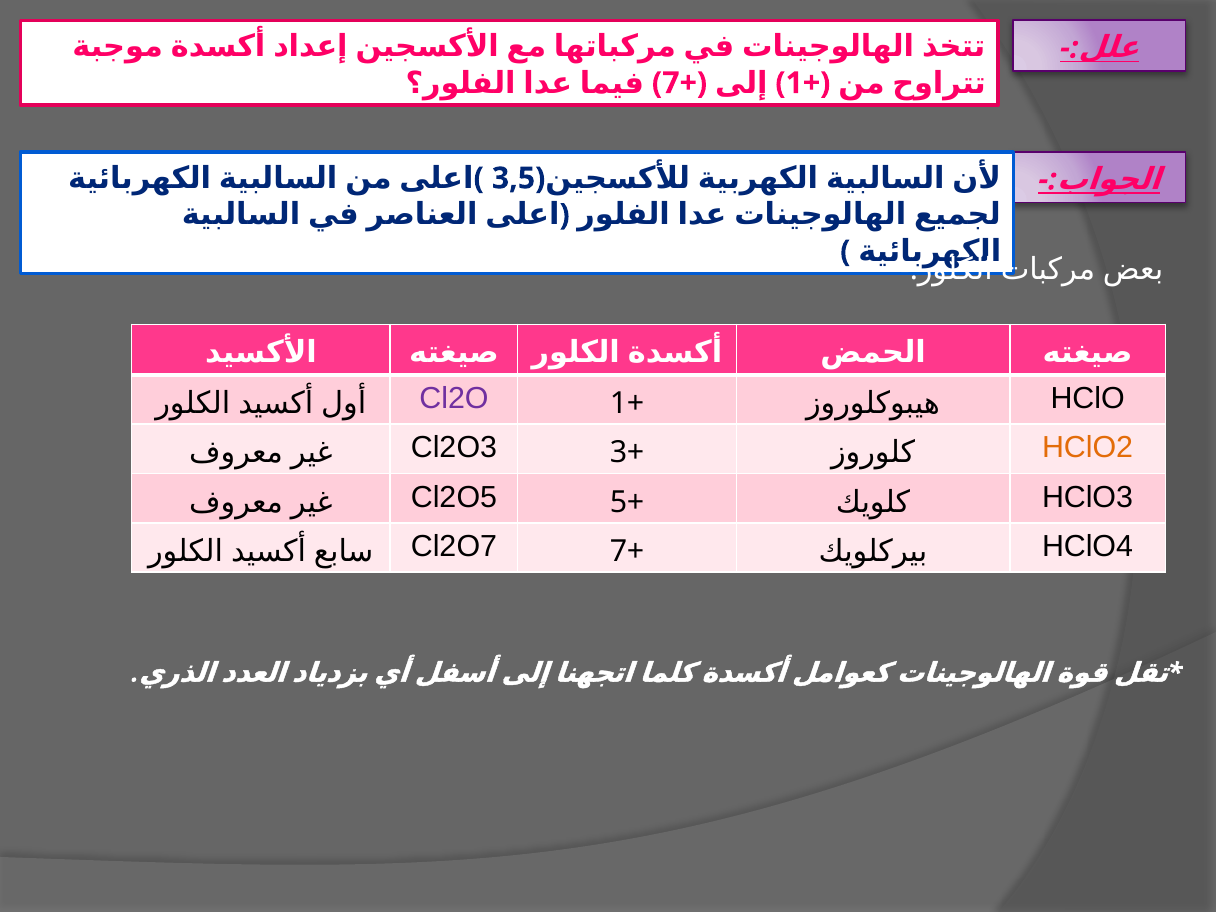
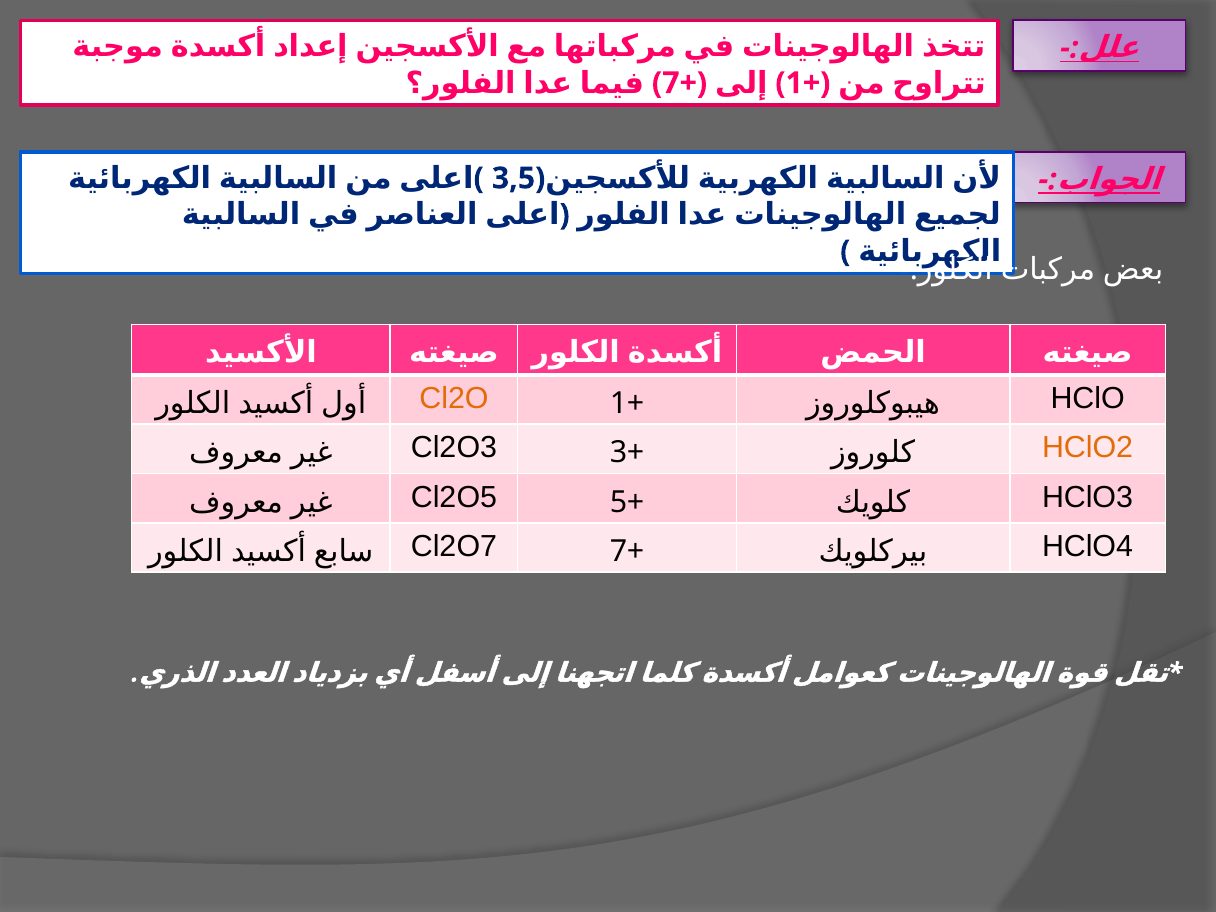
Cl2O colour: purple -> orange (454, 399)
